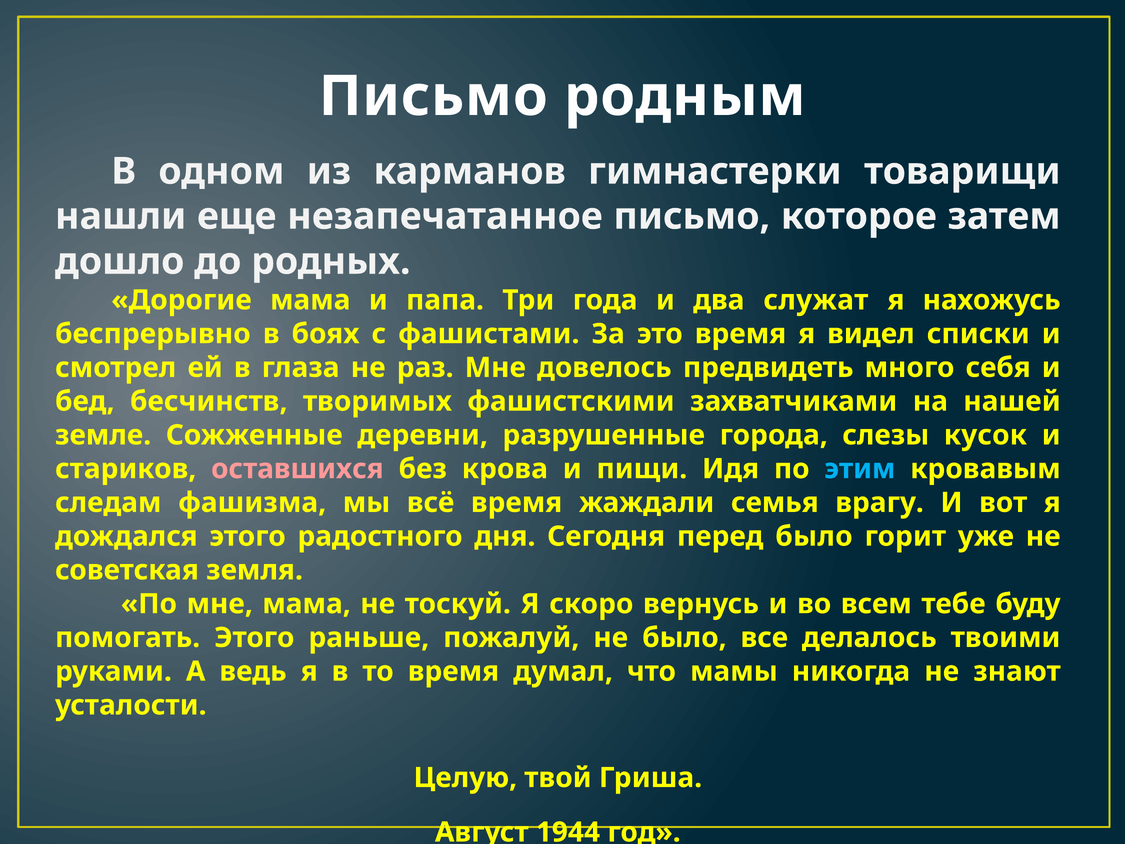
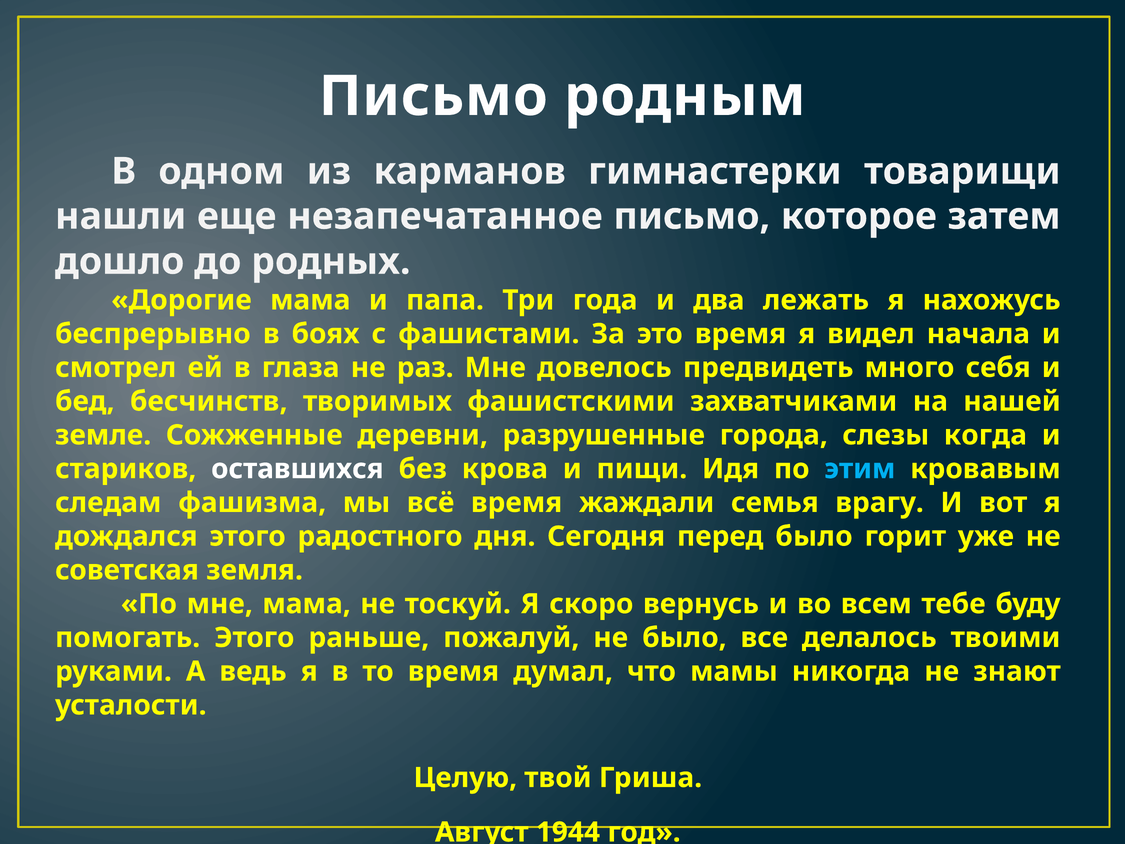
служат: служат -> лежать (816, 300)
списки: списки -> начала (978, 334)
кусок: кусок -> когда (985, 435)
оставшихся colour: pink -> white (297, 469)
